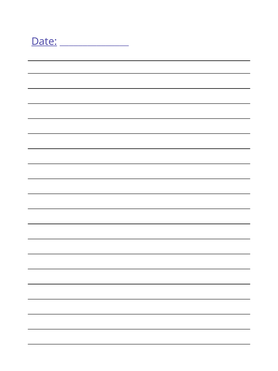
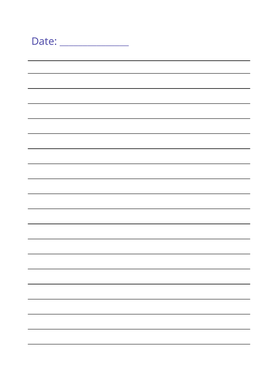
Date underline: present -> none (44, 41)
